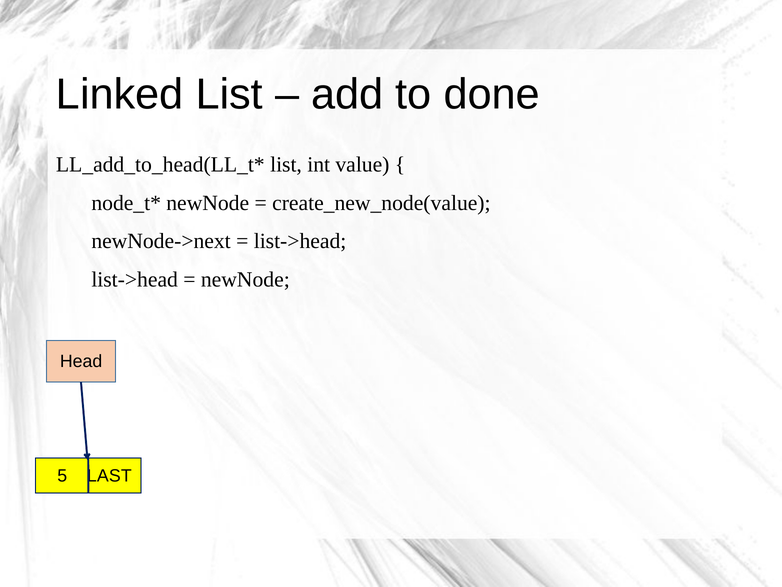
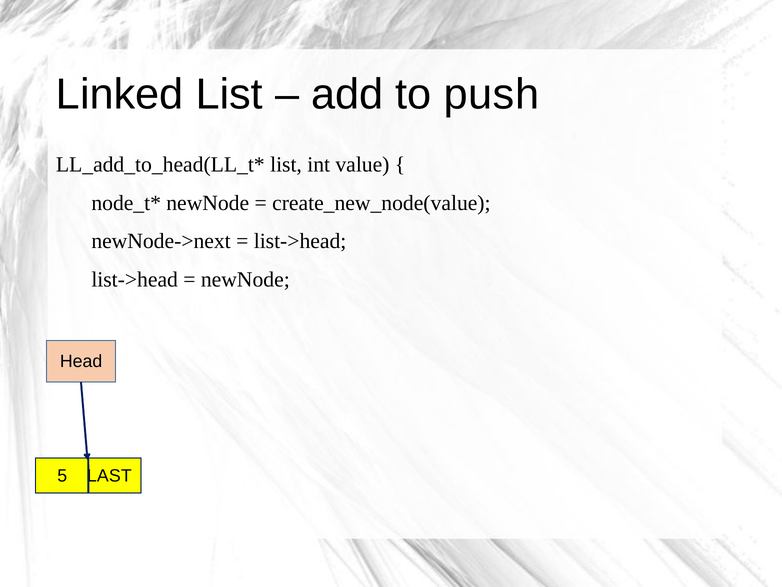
done: done -> push (492, 94)
